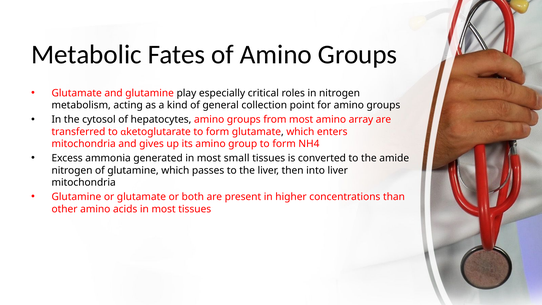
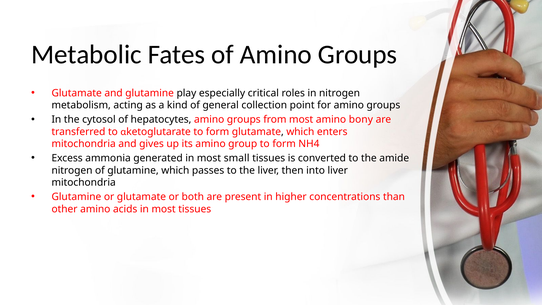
array: array -> bony (361, 119)
